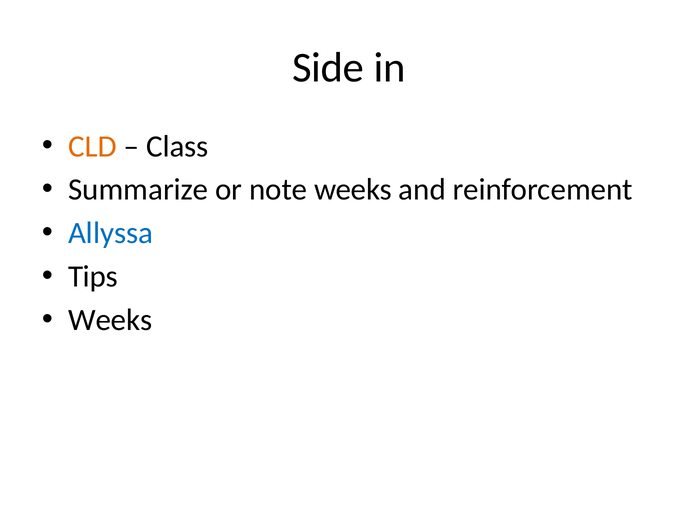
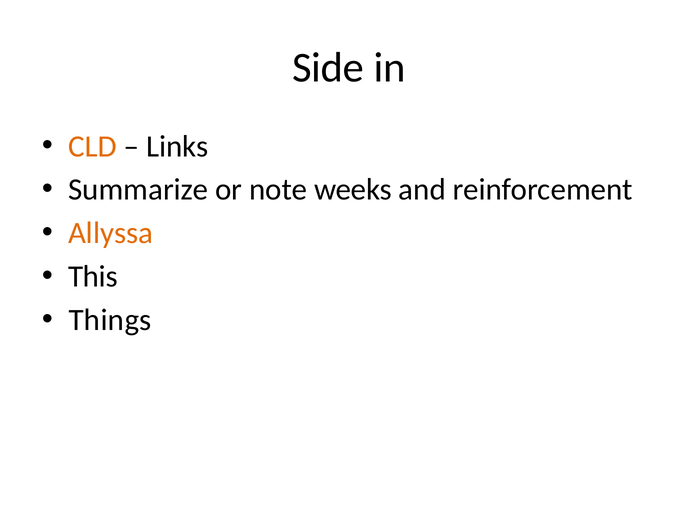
Class: Class -> Links (177, 146)
Allyssa colour: blue -> orange (111, 233)
Tips: Tips -> This (93, 277)
Weeks: Weeks -> Things (110, 320)
